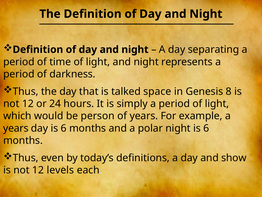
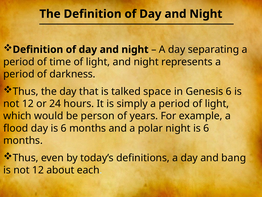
Genesis 8: 8 -> 6 (229, 91)
years: years -> flood (16, 128)
show: show -> bang (234, 157)
levels: levels -> about (60, 170)
